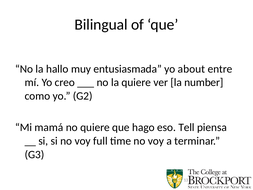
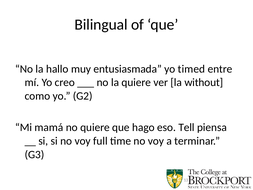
about: about -> timed (191, 69)
number: number -> without (204, 82)
